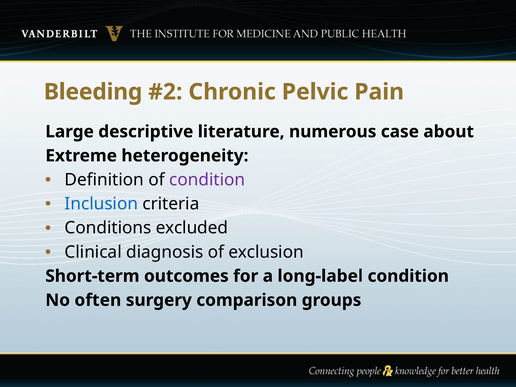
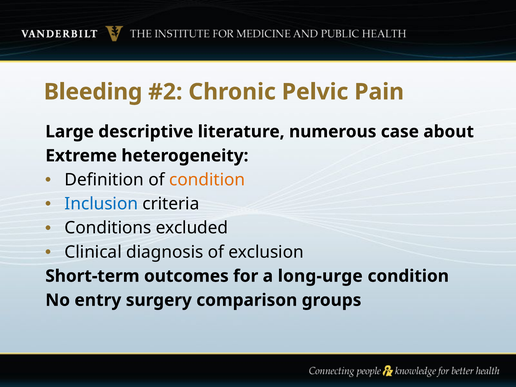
condition colour: purple -> orange (207, 180)
long-label: long-label -> long-urge (320, 276)
often: often -> entry (98, 300)
